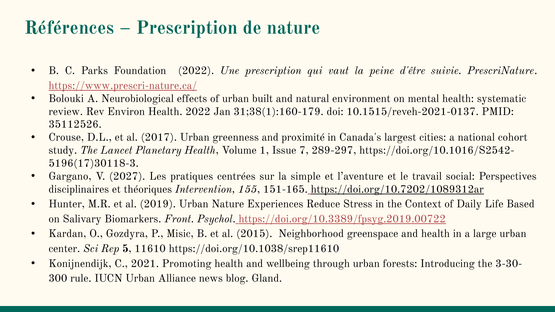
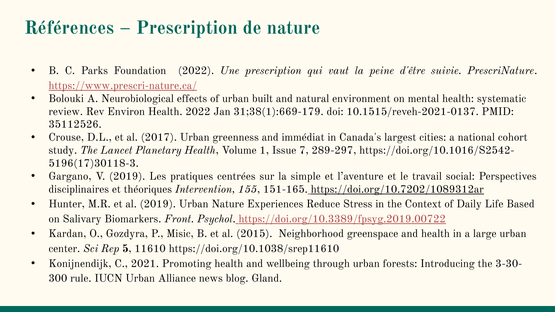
31;38(1):160-179: 31;38(1):160-179 -> 31;38(1):669-179 (279, 112)
proximité: proximité -> immédiat (303, 137)
V 2027: 2027 -> 2019 (127, 176)
